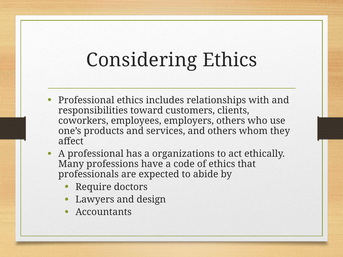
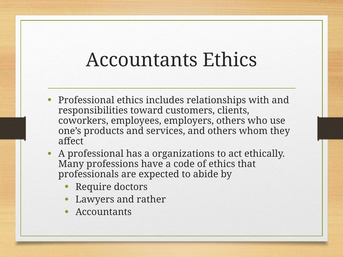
Considering: Considering -> Accountants (142, 60)
design: design -> rather (151, 200)
